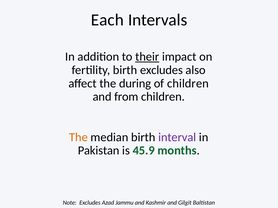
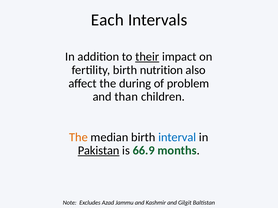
birth excludes: excludes -> nutrition (161, 70)
of children: children -> problem (188, 84)
from: from -> than (126, 97)
interval colour: purple -> blue (177, 138)
Pakistan underline: none -> present (99, 151)
45.9: 45.9 -> 66.9 (144, 151)
